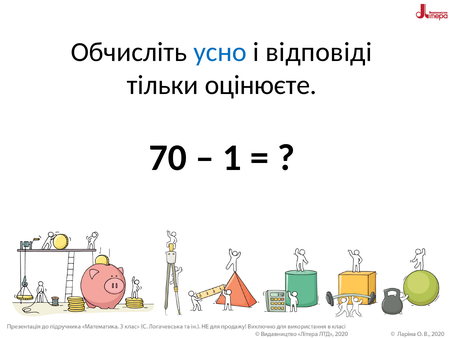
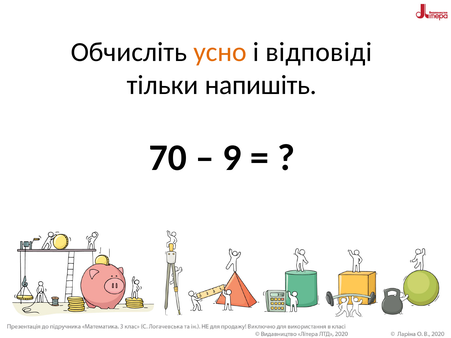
усно colour: blue -> orange (220, 52)
оцінюєте: оцінюєте -> напишіть (261, 85)
1: 1 -> 9 (232, 158)
